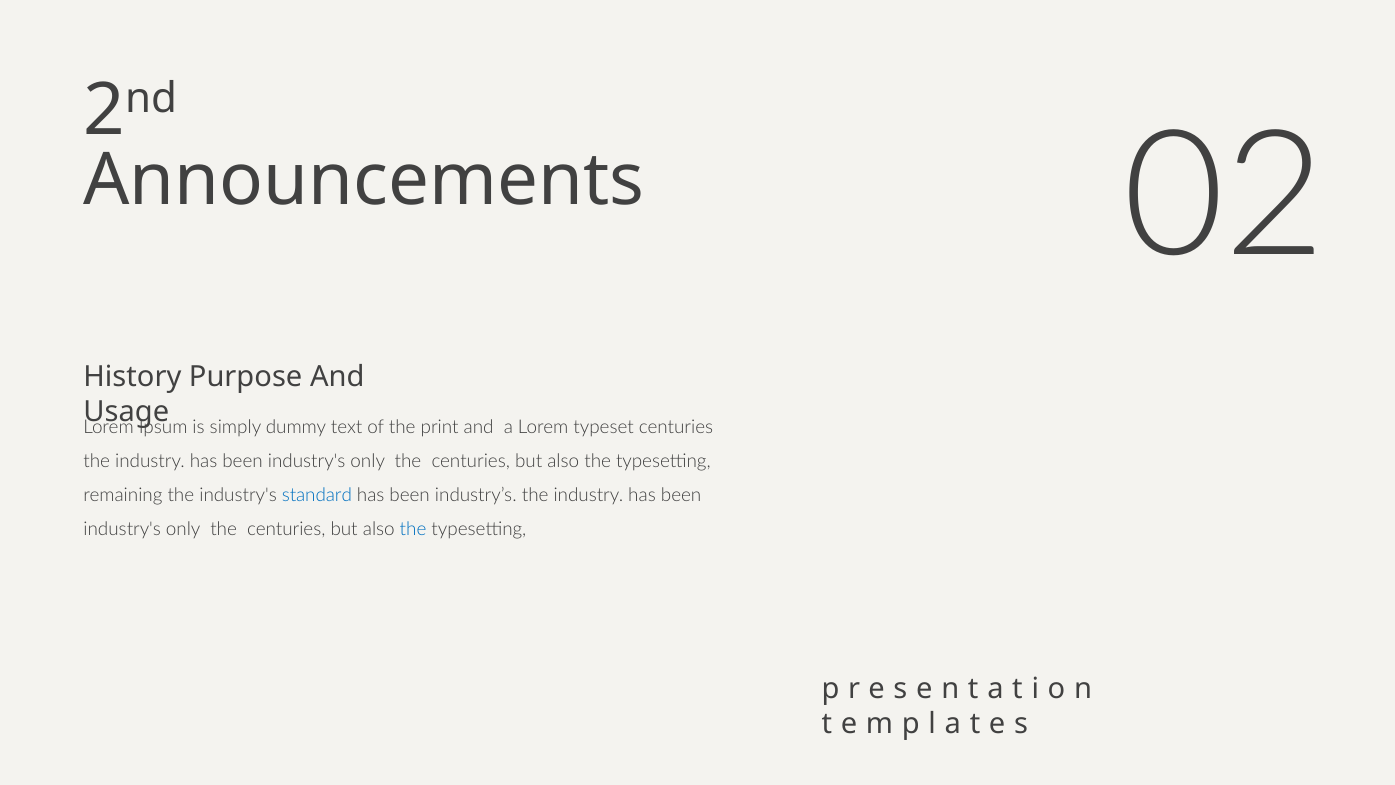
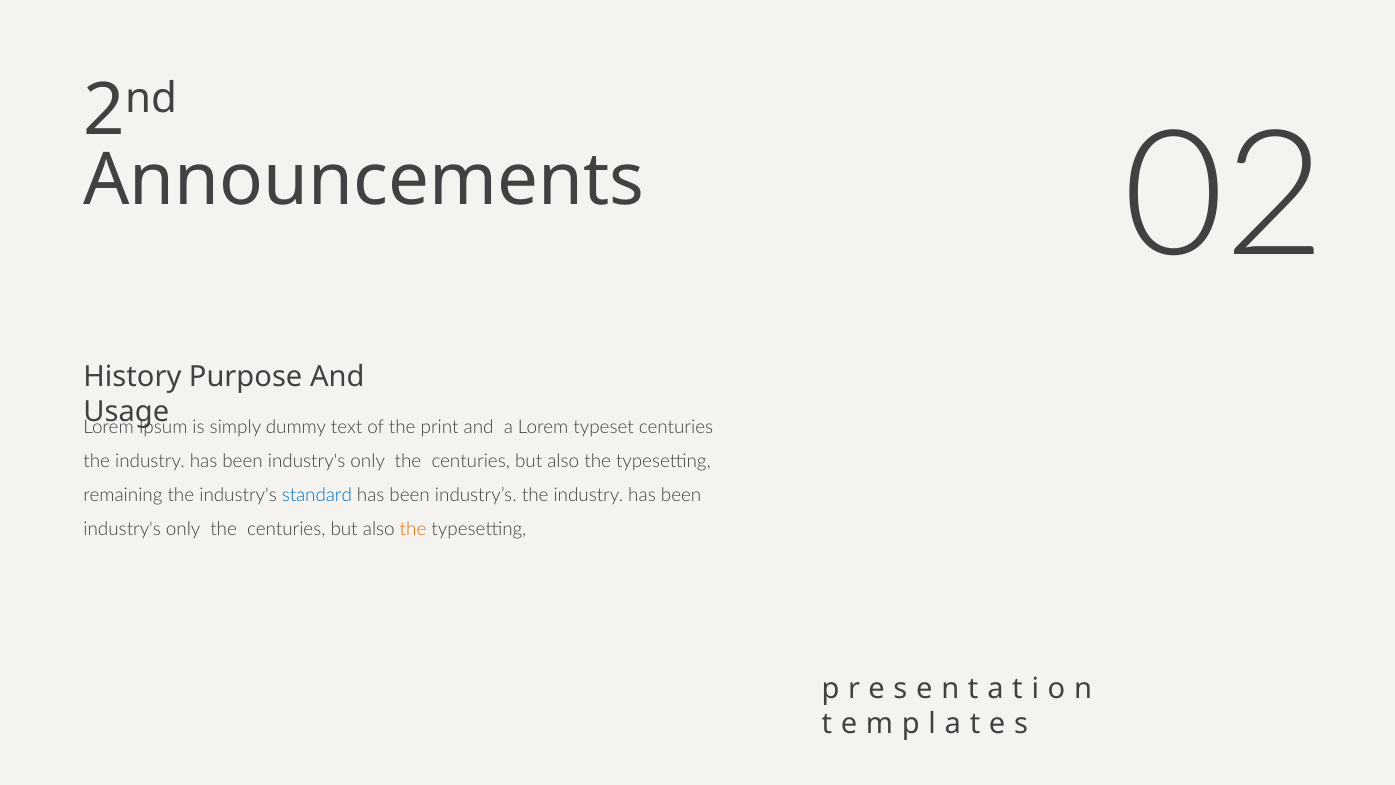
the colour: blue -> orange (413, 529)
